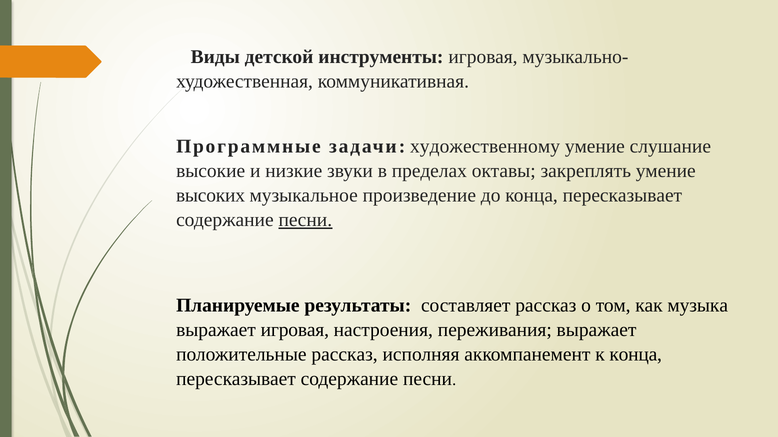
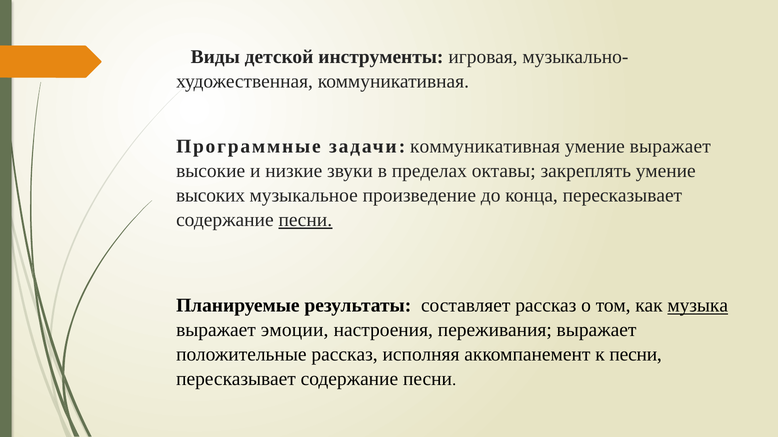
задачи художественному: художественному -> коммуникативная (485, 147)
умение слушание: слушание -> выражает (670, 147)
музыка underline: none -> present (698, 306)
выражает игровая: игровая -> эмоции (295, 330)
к конца: конца -> песни (636, 355)
